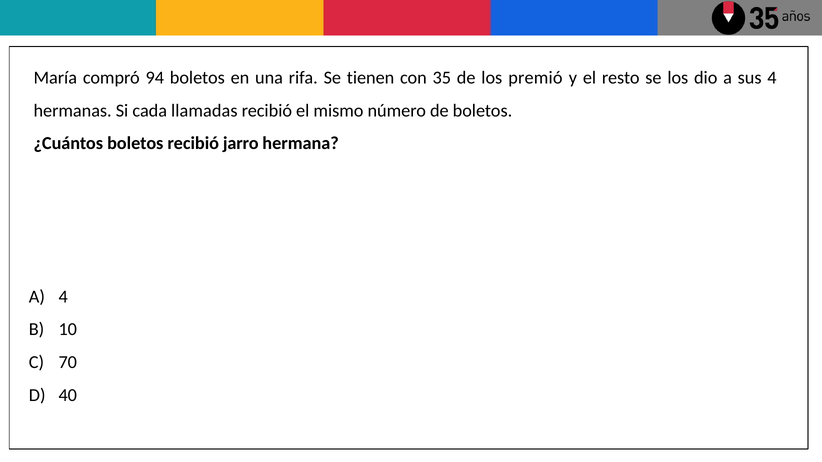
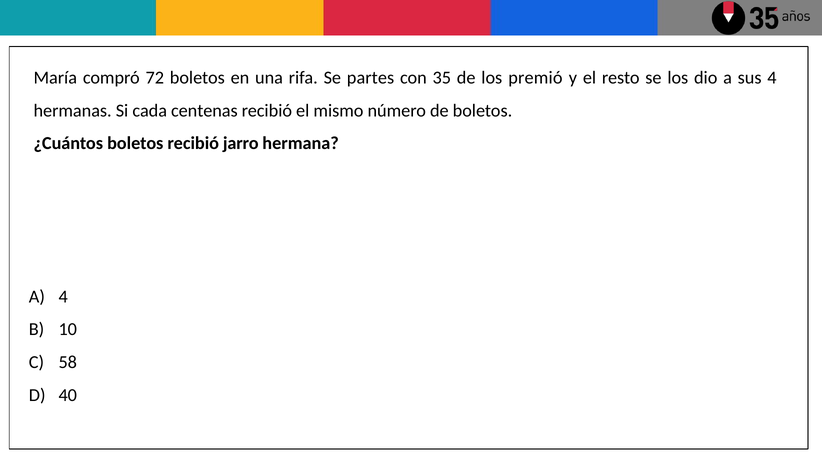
94: 94 -> 72 (155, 78)
tienen: tienen -> partes (371, 78)
llamadas: llamadas -> centenas (204, 111)
70: 70 -> 58 (68, 363)
